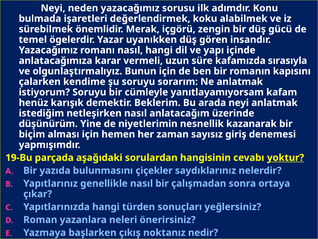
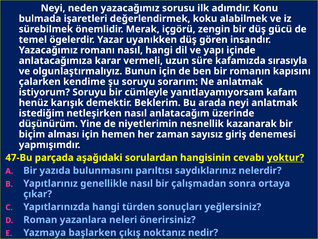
19-Bu: 19-Bu -> 47-Bu (19, 157)
çiçekler: çiçekler -> parıltısı (154, 170)
